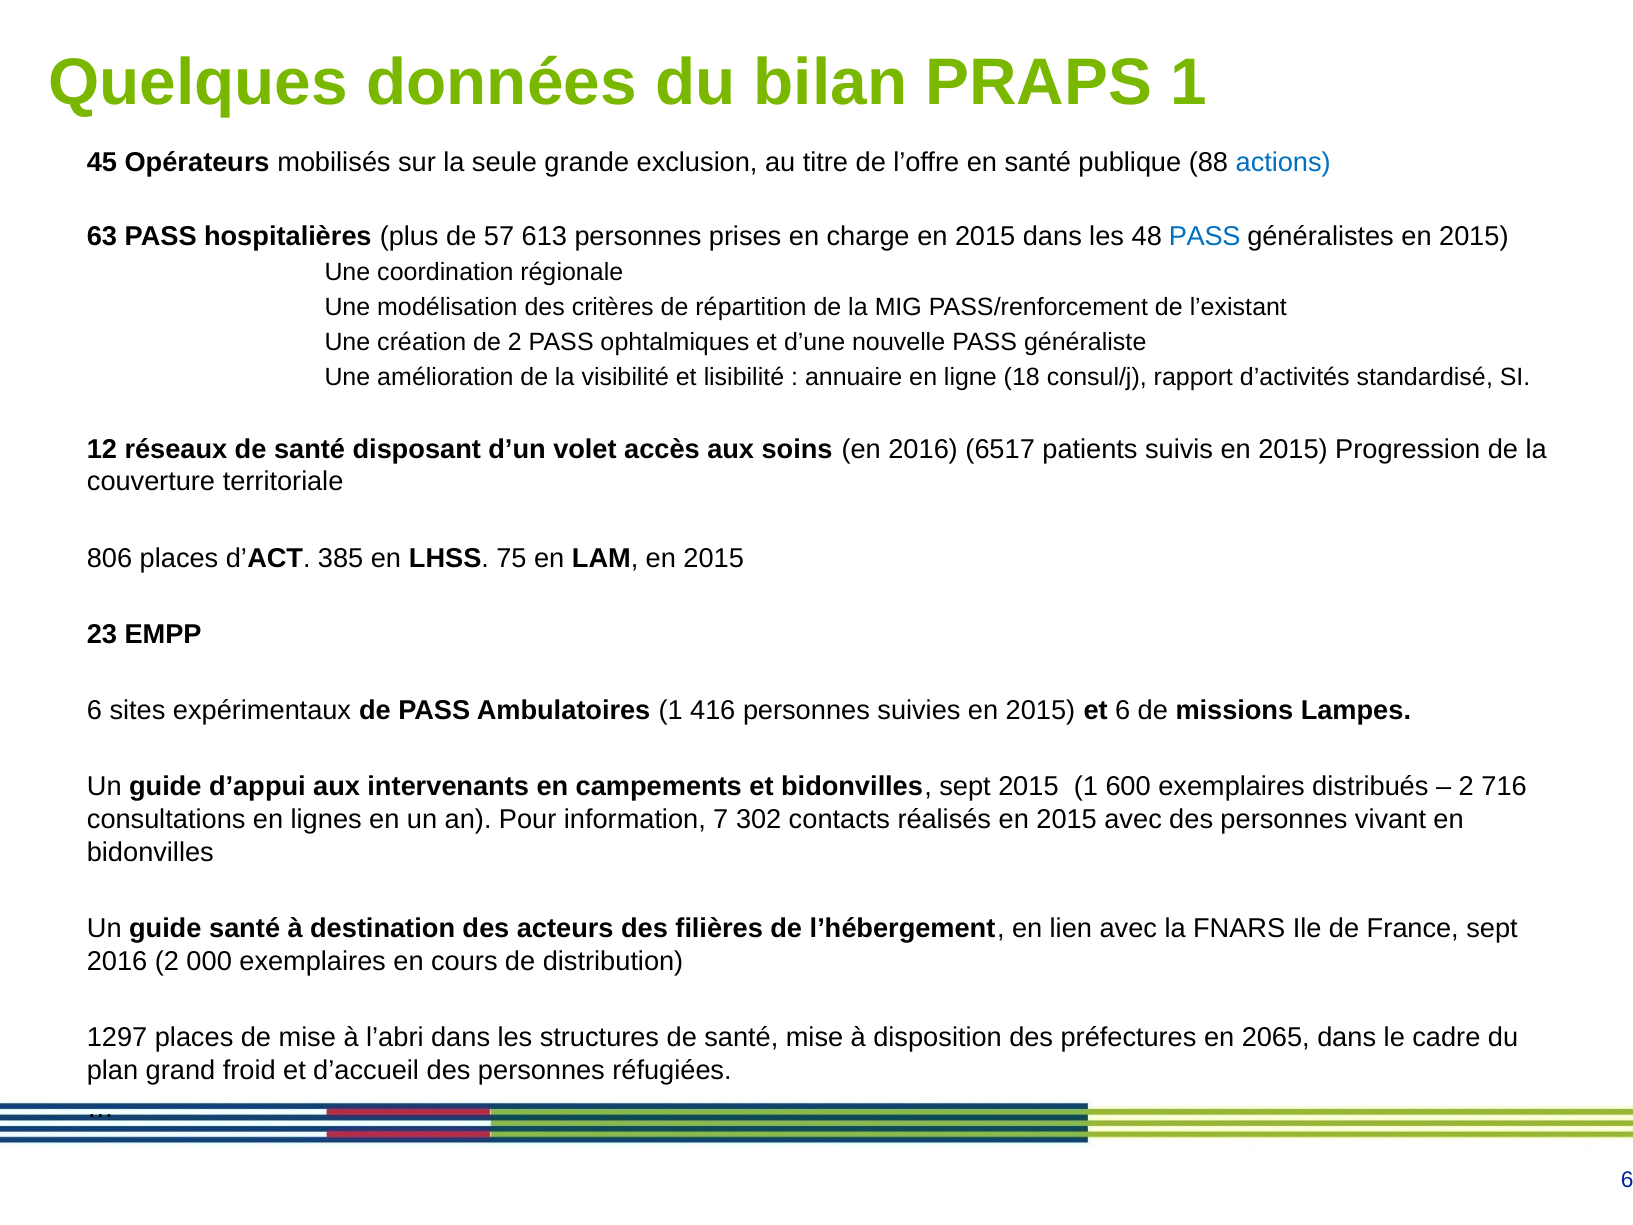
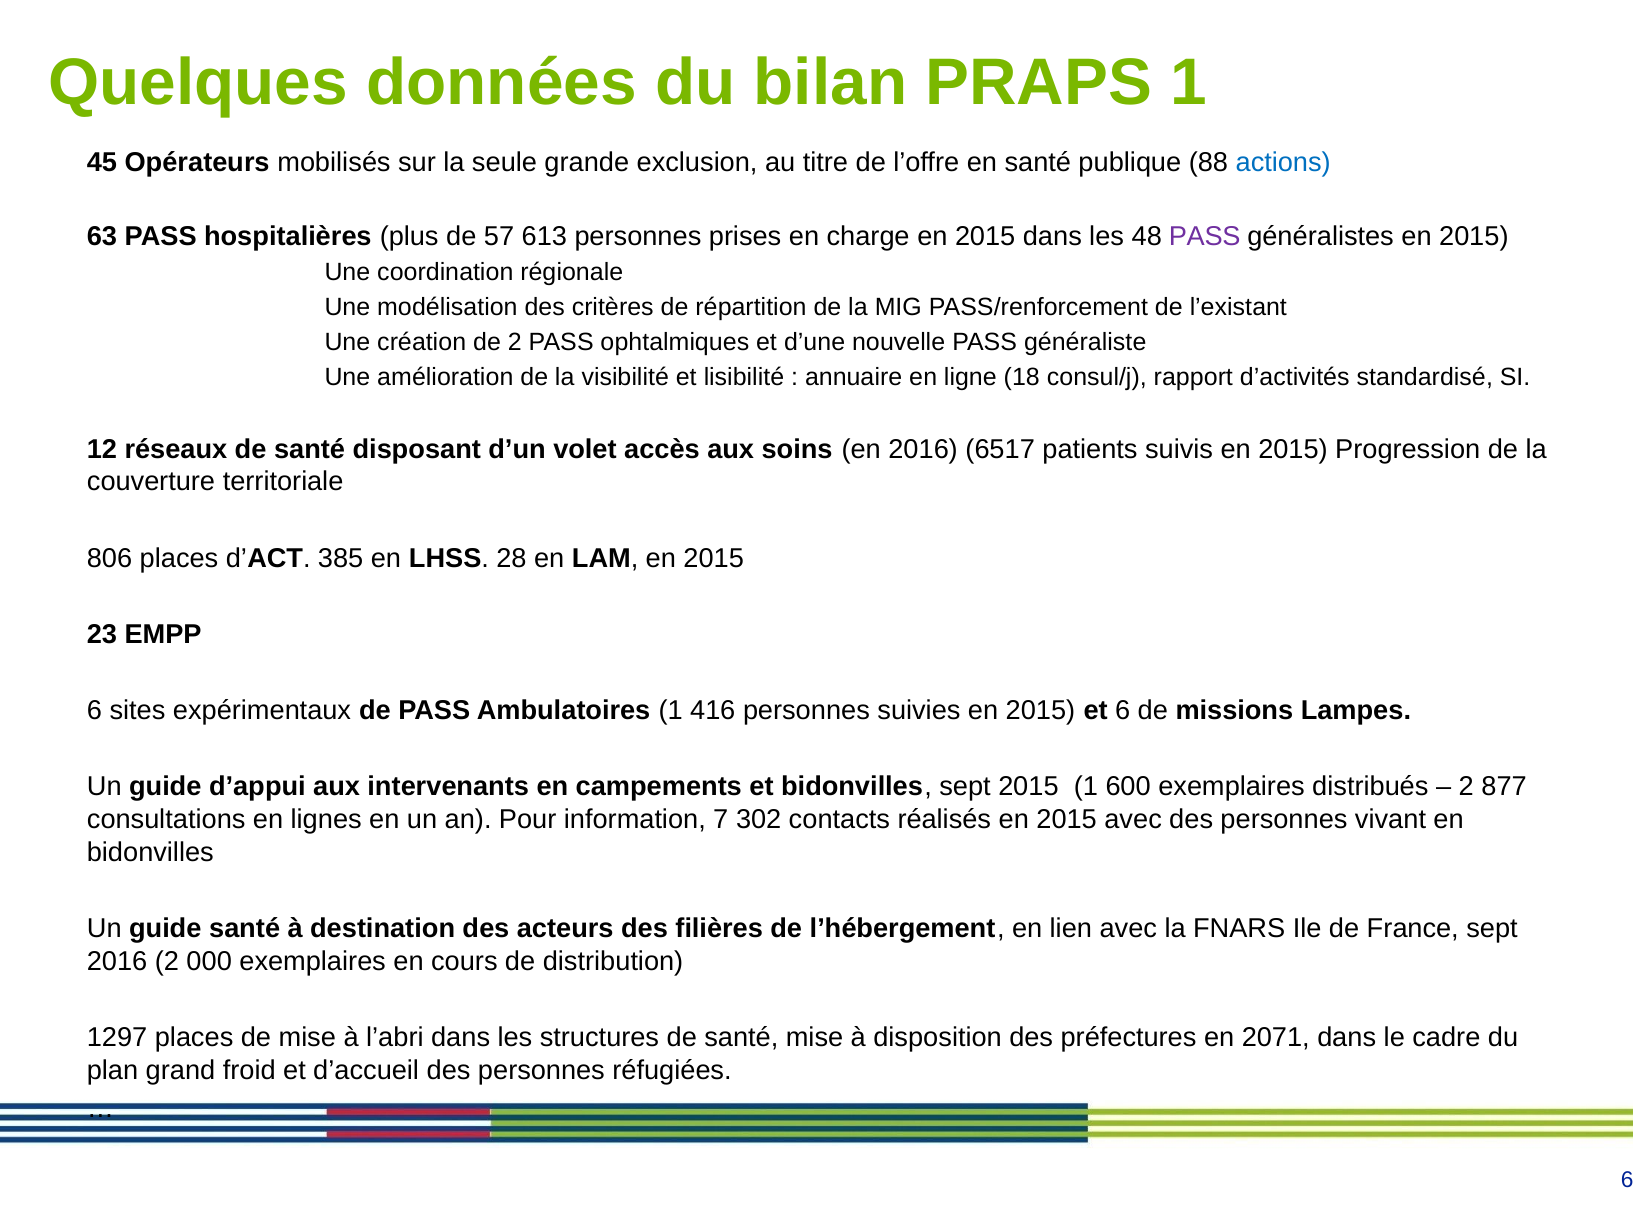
PASS colour: blue -> purple (1205, 236)
75: 75 -> 28 (511, 558)
716: 716 -> 877 (1504, 787)
2065: 2065 -> 2071 (1276, 1037)
